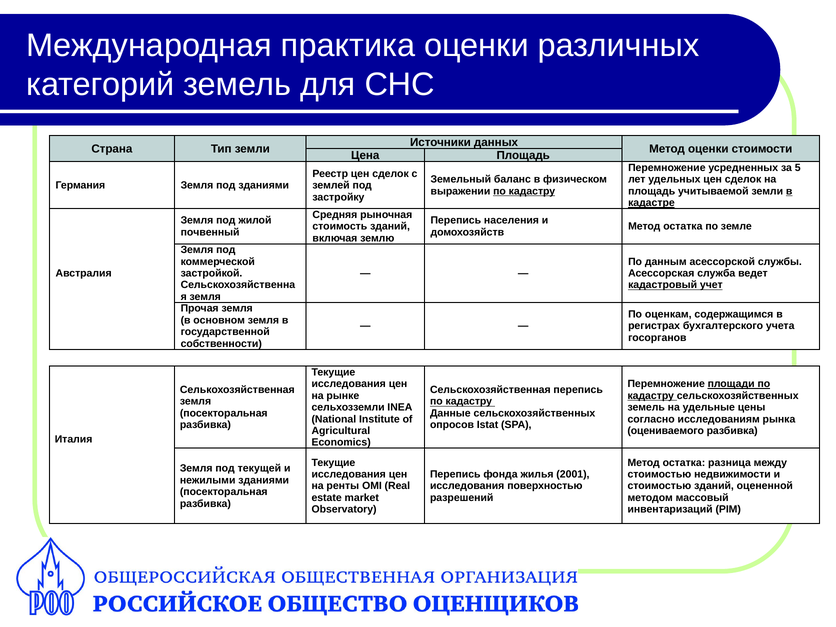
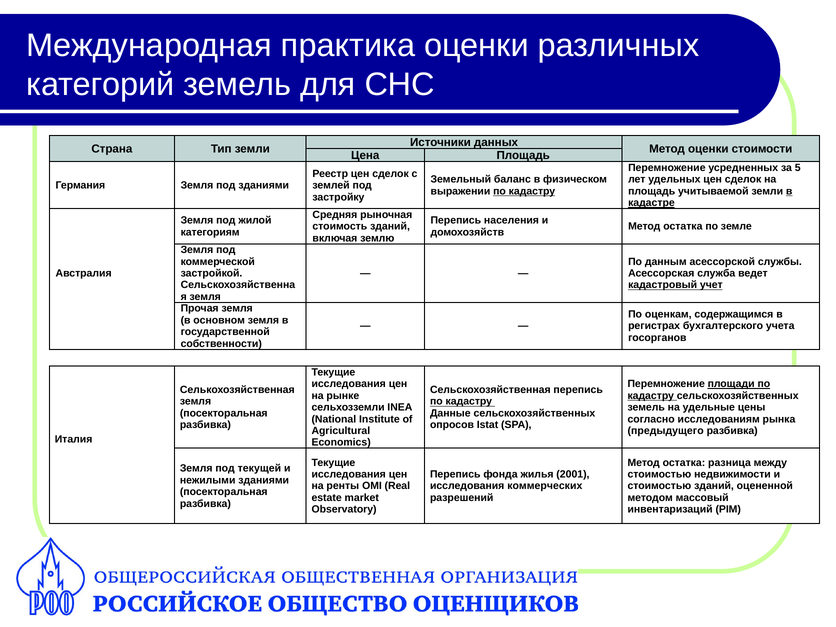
почвенный: почвенный -> категориям (210, 232)
оцениваемого: оцениваемого -> предыдущего (666, 431)
поверхностью: поверхностью -> коммерческих (545, 486)
